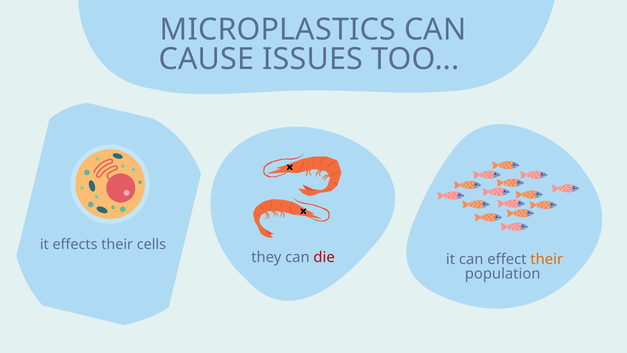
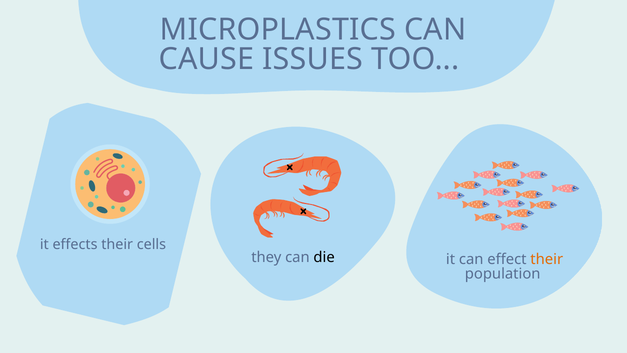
die colour: red -> black (324, 257)
